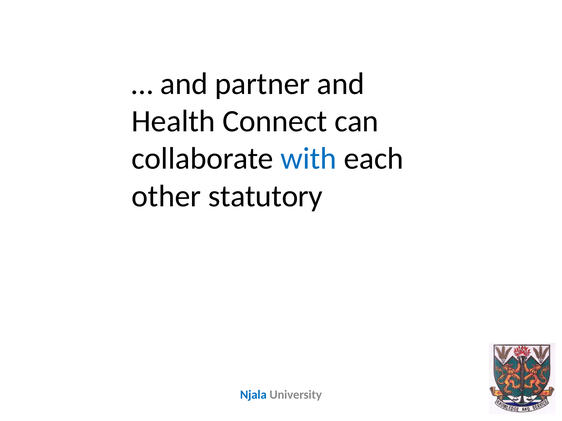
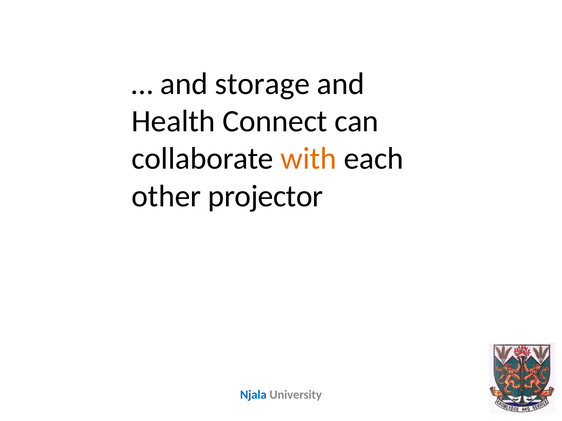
partner: partner -> storage (262, 84)
with colour: blue -> orange (309, 159)
statutory: statutory -> projector (265, 196)
